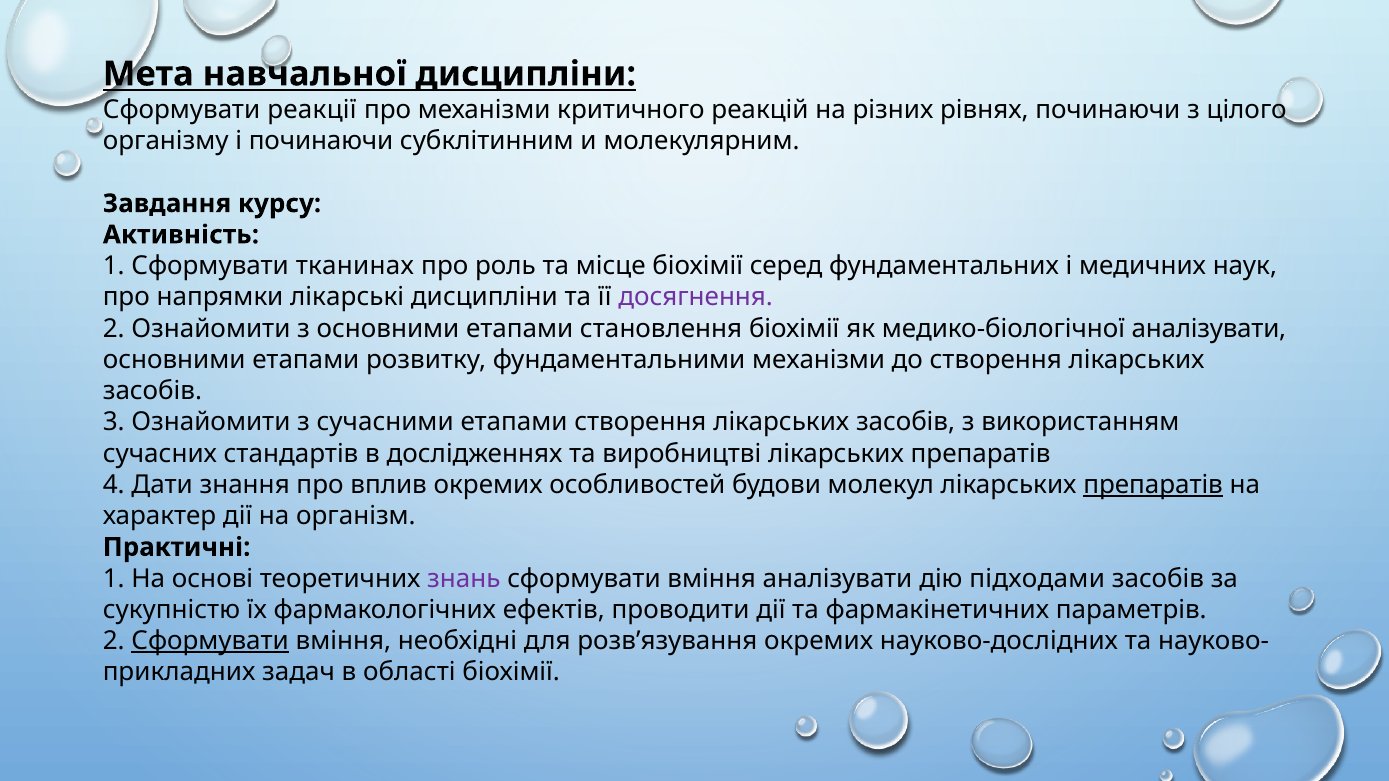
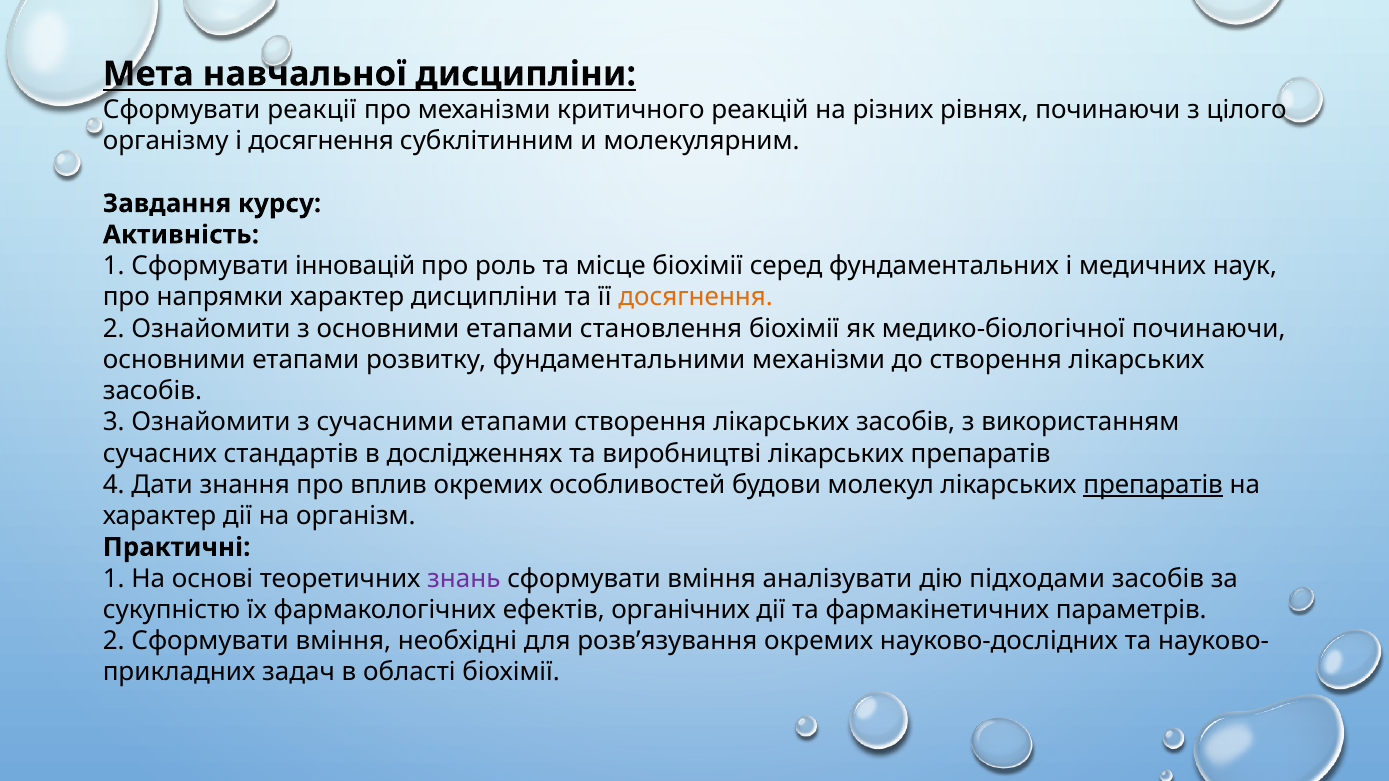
і починаючи: починаючи -> досягнення (321, 141)
тканинах: тканинах -> інновацій (355, 266)
напрямки лікарські: лікарські -> характер (347, 297)
досягнення colour: purple -> orange (696, 297)
медико-біологічної аналізувати: аналізувати -> починаючи (1209, 329)
проводити: проводити -> органічних (681, 610)
Сформувати underline: present -> none (210, 641)
